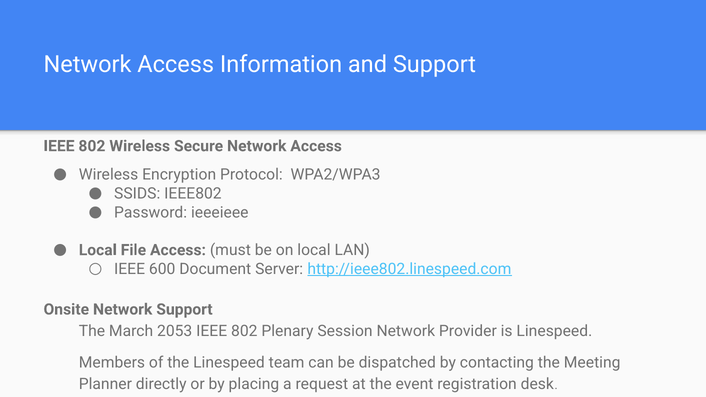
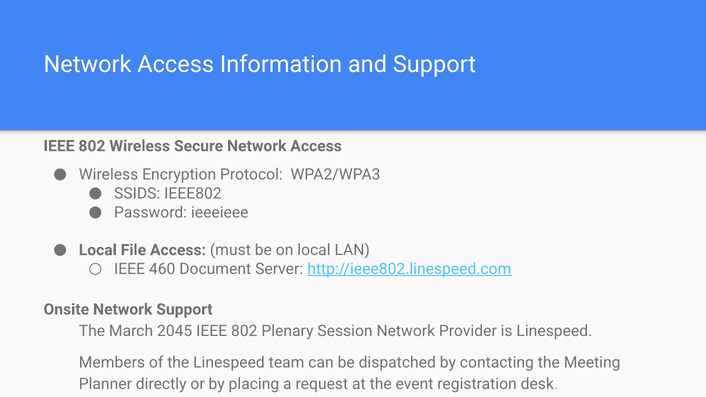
600: 600 -> 460 (162, 269)
2053: 2053 -> 2045 (175, 331)
